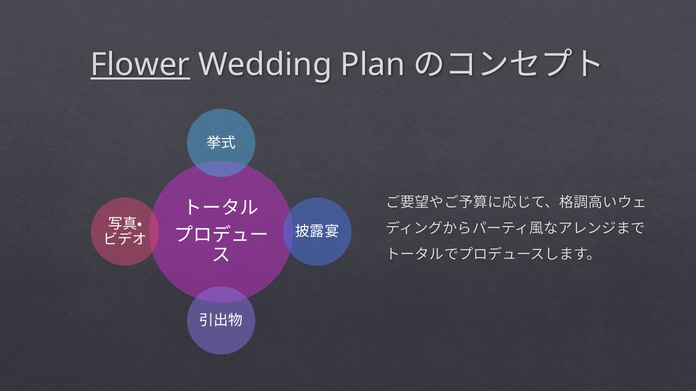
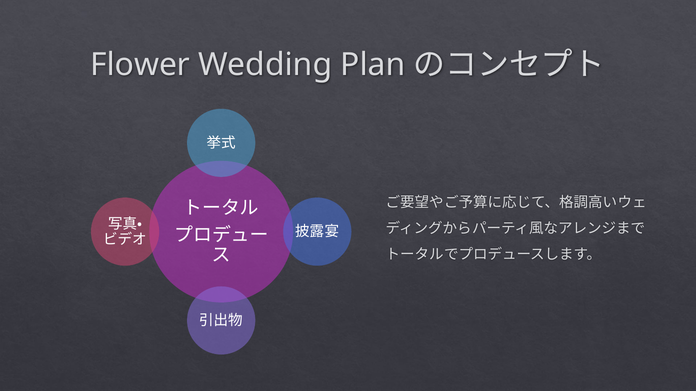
Flower underline: present -> none (140, 65)
